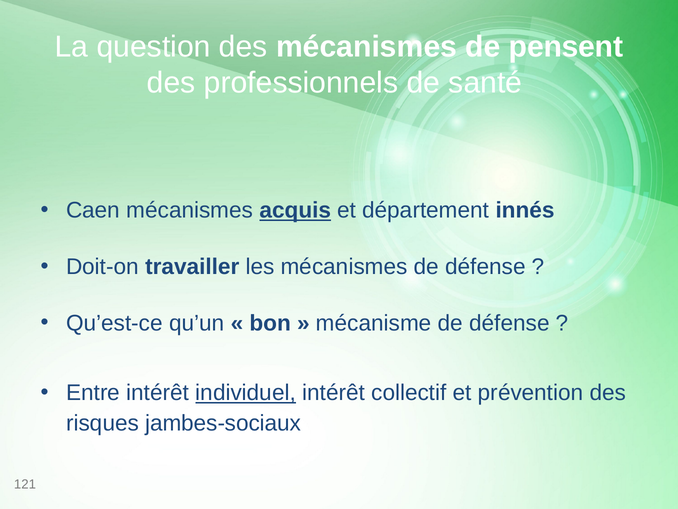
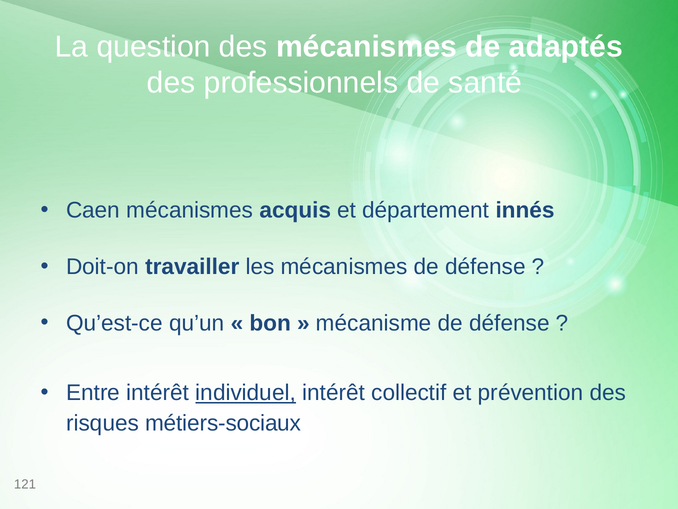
pensent: pensent -> adaptés (566, 47)
acquis underline: present -> none (295, 210)
jambes-sociaux: jambes-sociaux -> métiers-sociaux (223, 423)
